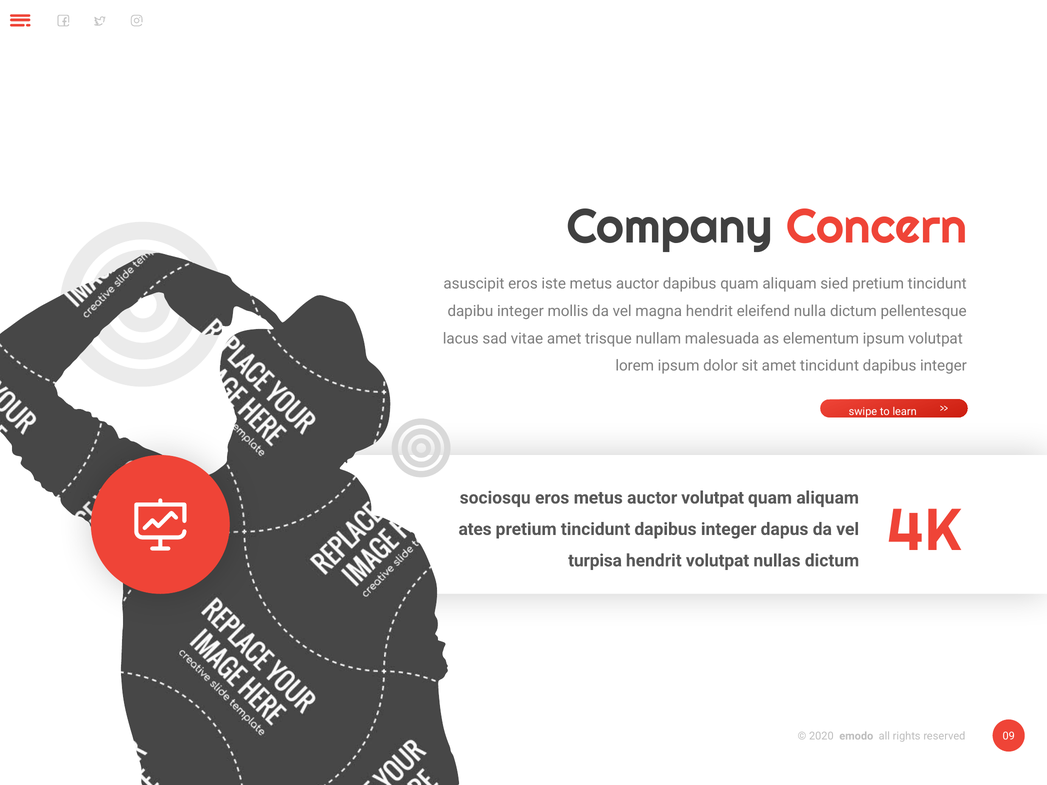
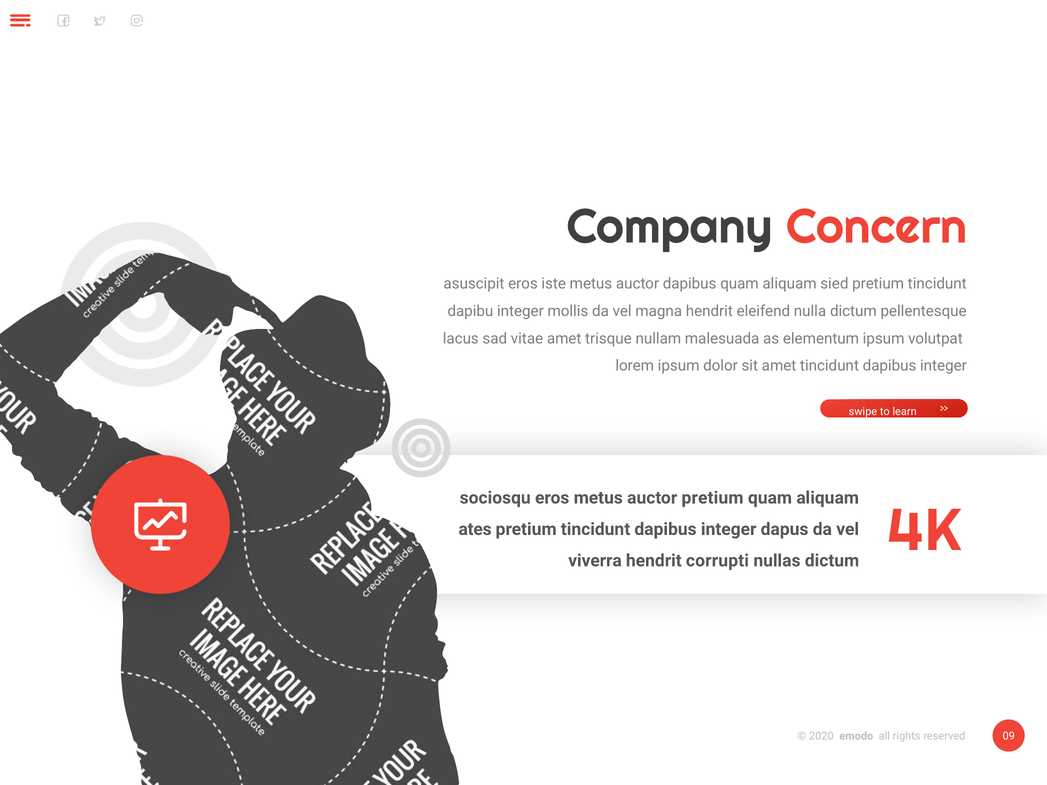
auctor volutpat: volutpat -> pretium (712, 498)
turpisa: turpisa -> viverra (595, 561)
hendrit volutpat: volutpat -> corrupti (717, 561)
